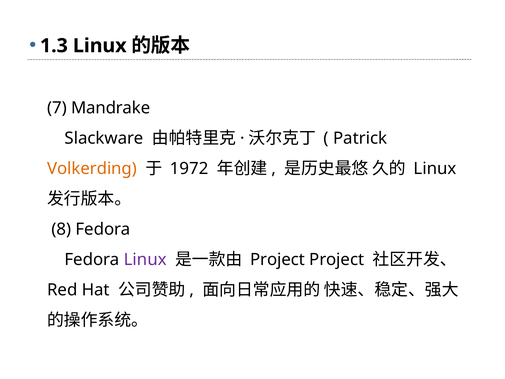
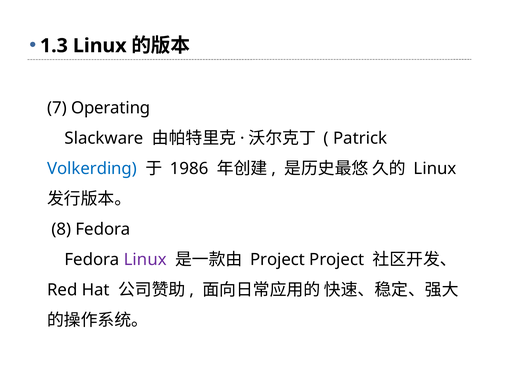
Mandrake: Mandrake -> Operating (111, 108)
Volkerding colour: orange -> blue (92, 169)
1972: 1972 -> 1986 (189, 169)
